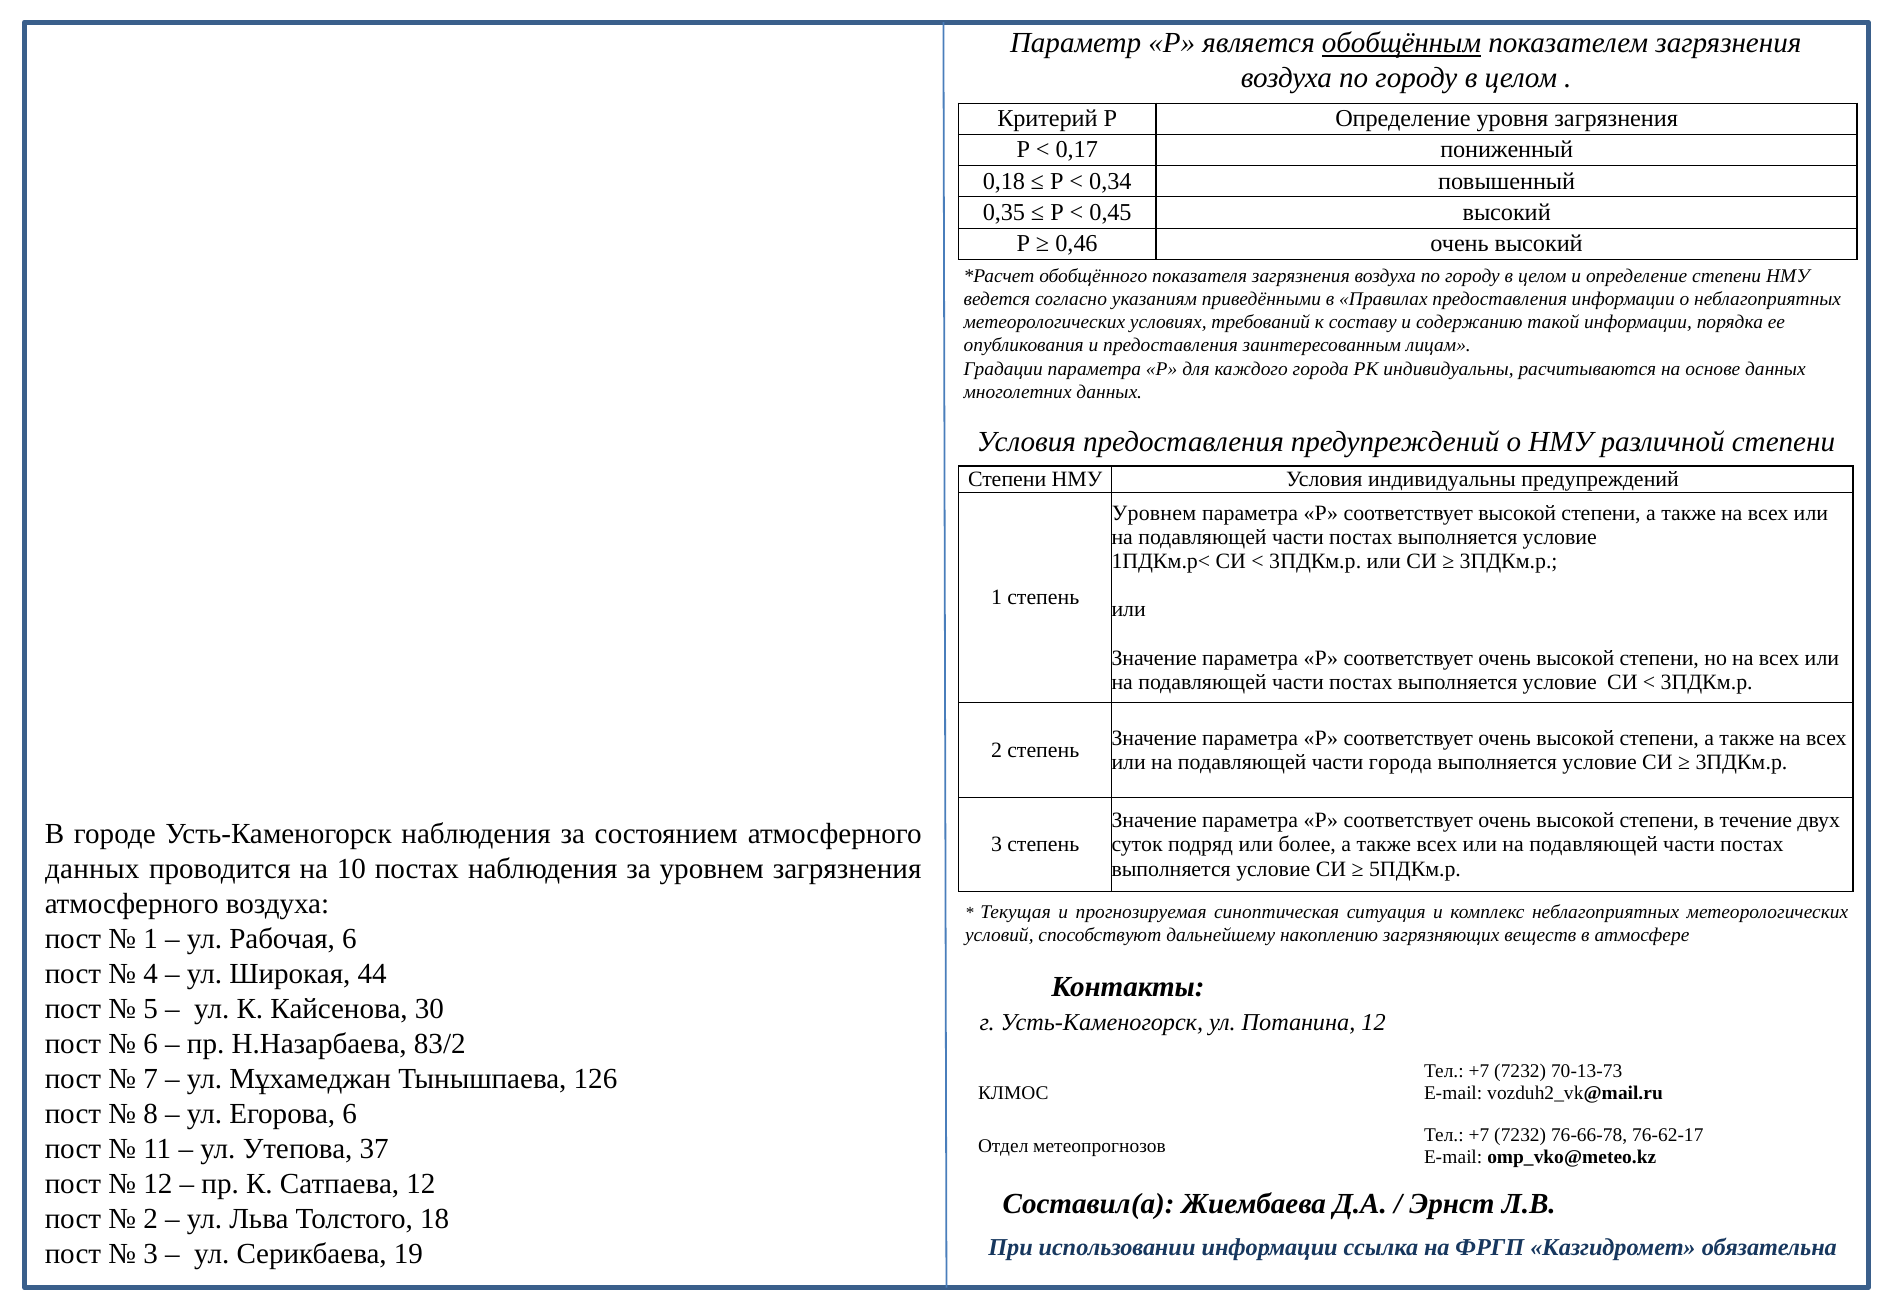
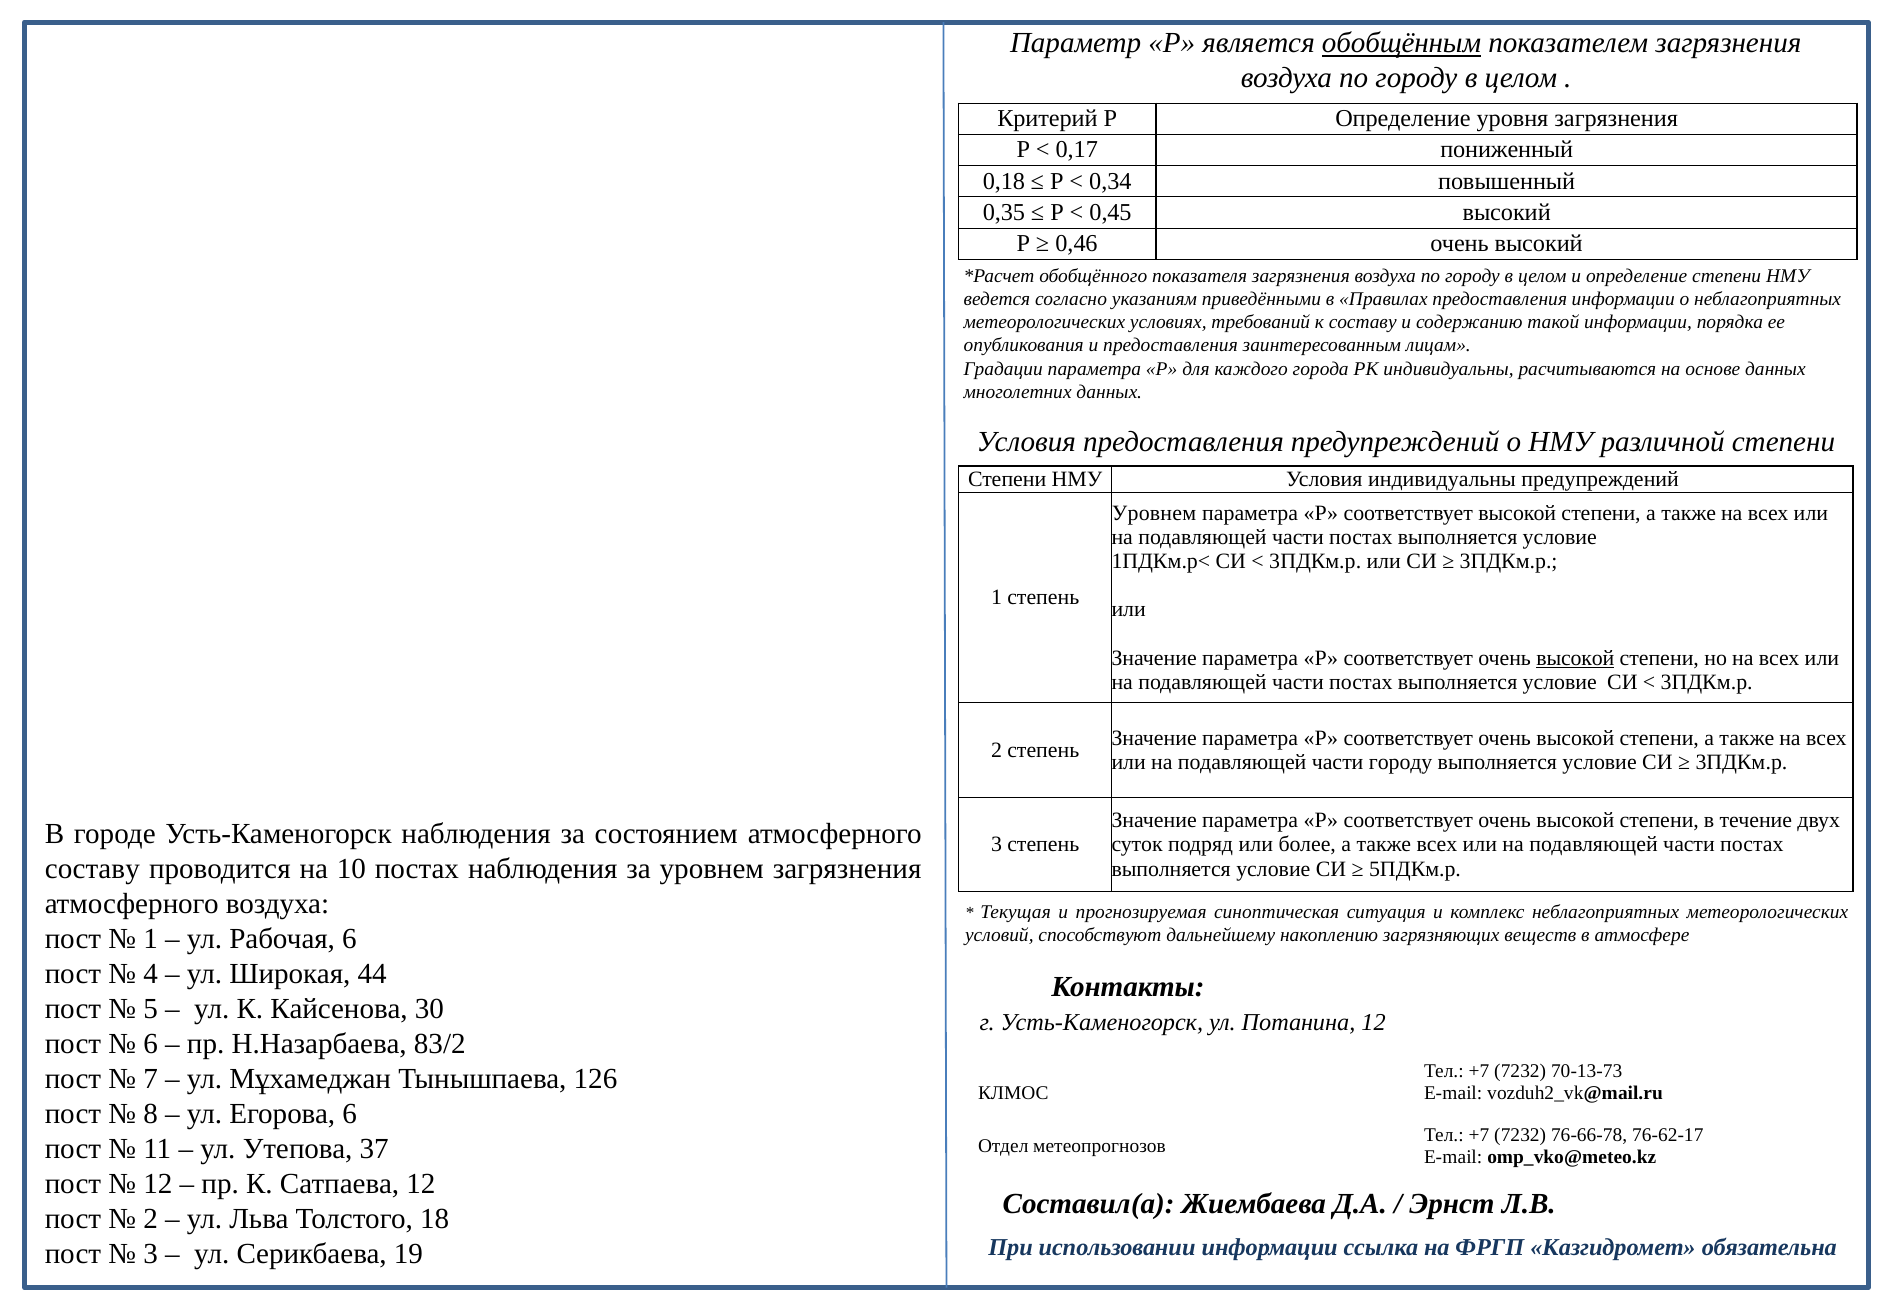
высокой underline: none -> present (1575, 658)
части города: города -> городу (1401, 762)
данных: данных -> составу (92, 870)
